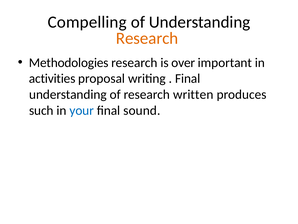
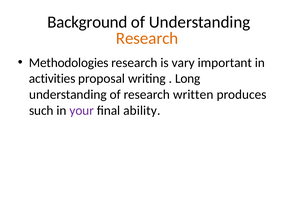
Compelling: Compelling -> Background (87, 22)
over: over -> vary (183, 63)
Final: Final -> Long (188, 78)
your colour: blue -> purple (82, 110)
sound: sound -> ability (142, 110)
